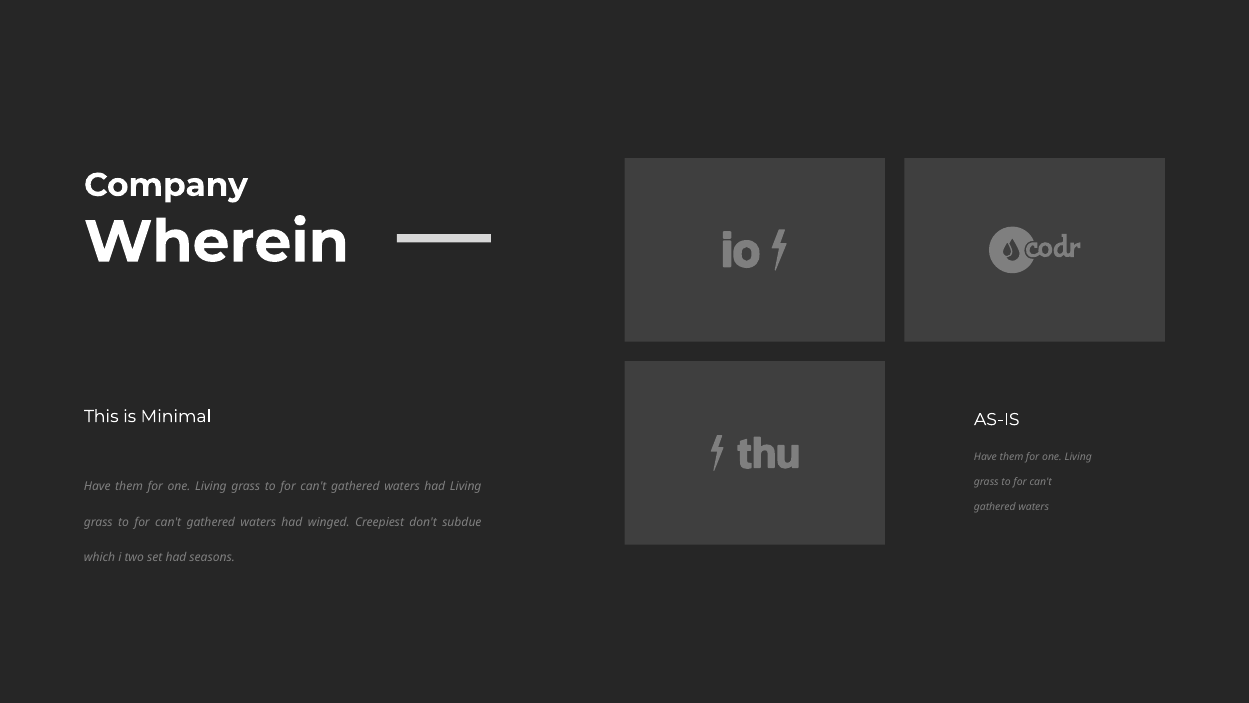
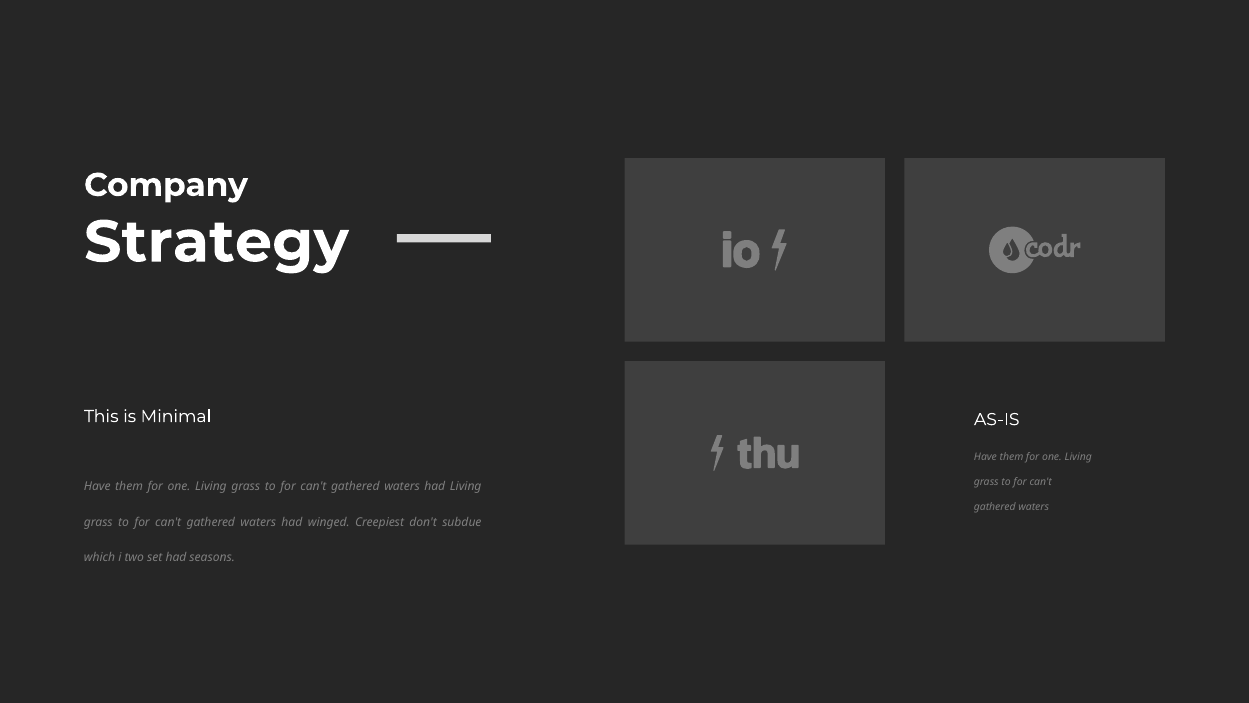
Wherein: Wherein -> Strategy (216, 242)
